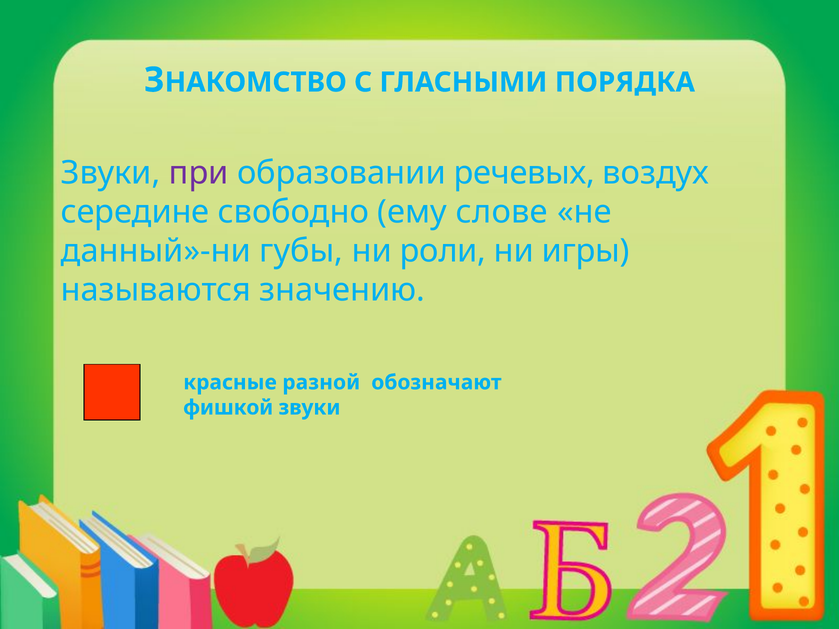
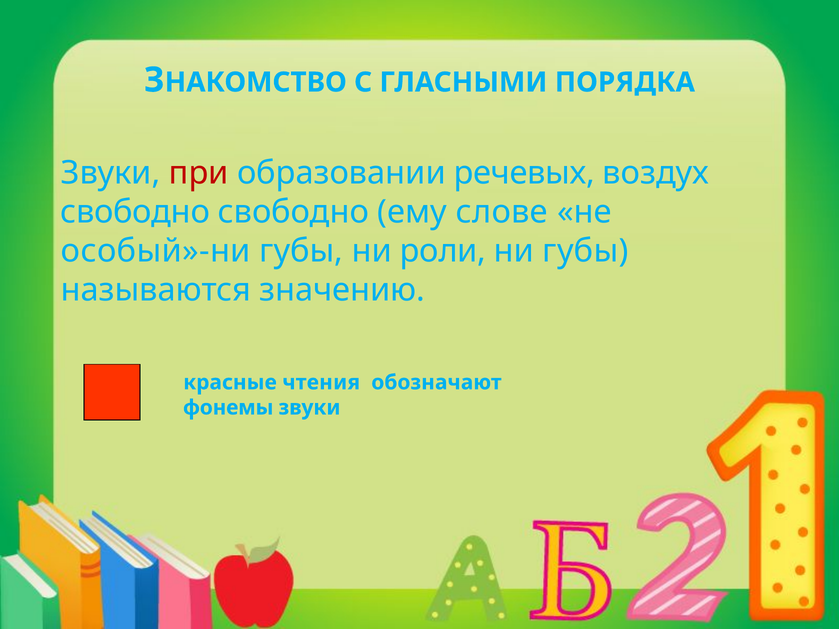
при colour: purple -> red (199, 173)
середине: середине -> свободно (135, 212)
данный»-ни: данный»-ни -> особый»-ни (156, 251)
ни игры: игры -> губы (586, 251)
разной: разной -> чтения (321, 383)
фишкой: фишкой -> фонемы (228, 408)
